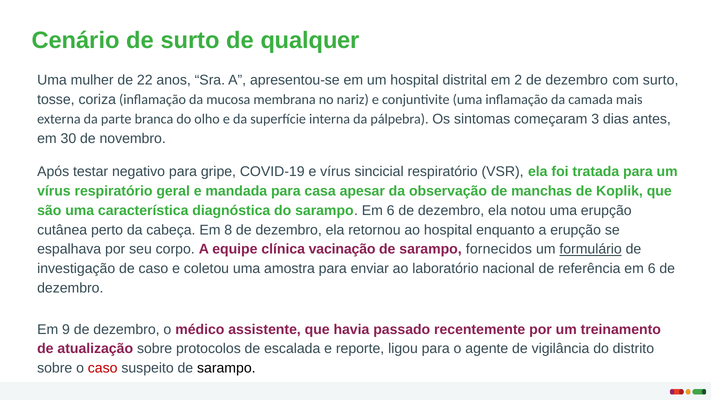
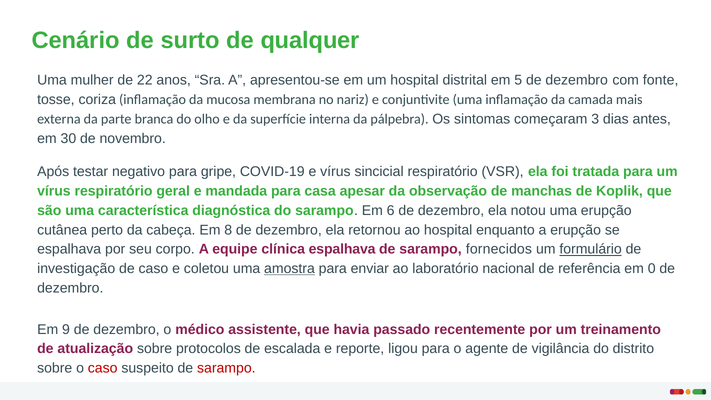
2: 2 -> 5 (518, 80)
com surto: surto -> fonte (661, 80)
clínica vacinação: vacinação -> espalhava (342, 249)
amostra underline: none -> present (289, 269)
referência em 6: 6 -> 0 (652, 269)
sarampo colour: black -> red (226, 368)
